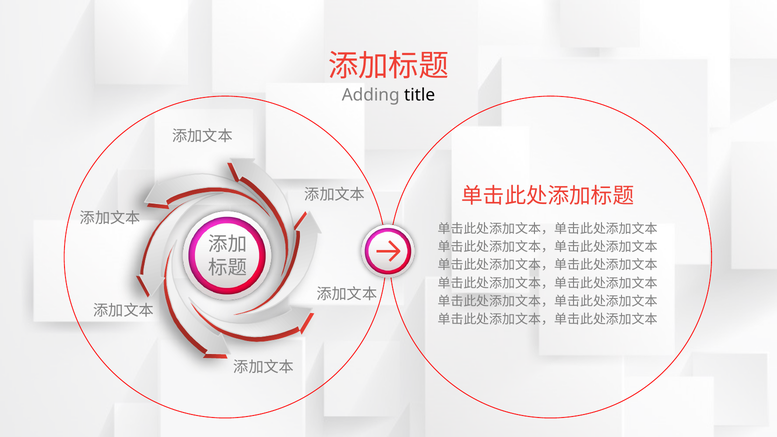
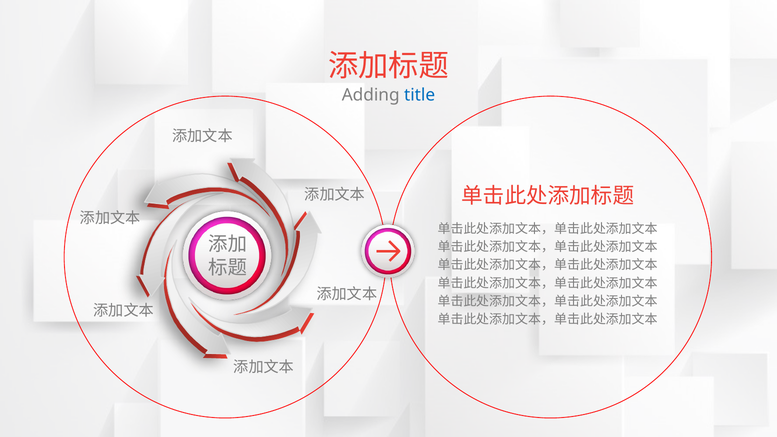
title colour: black -> blue (420, 95)
